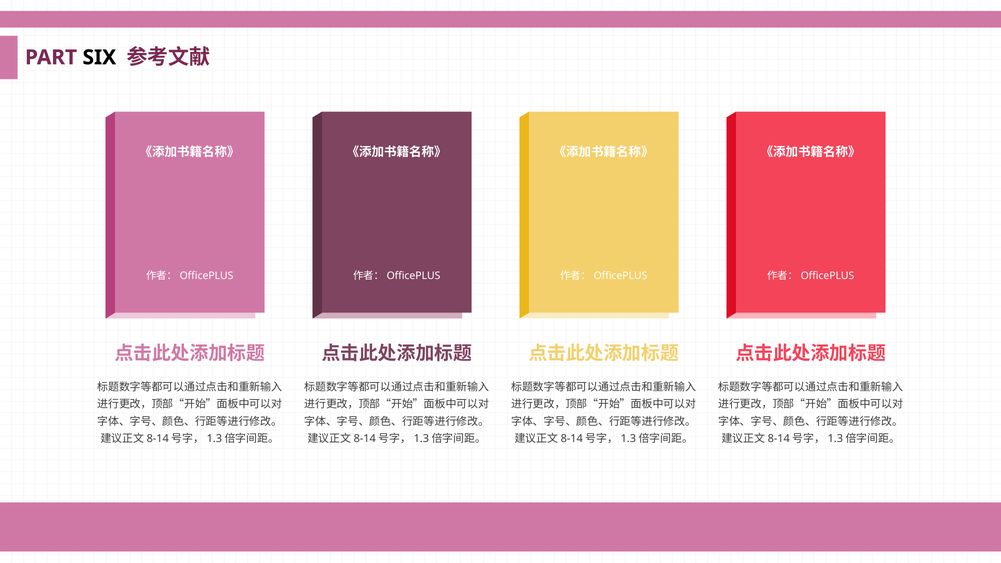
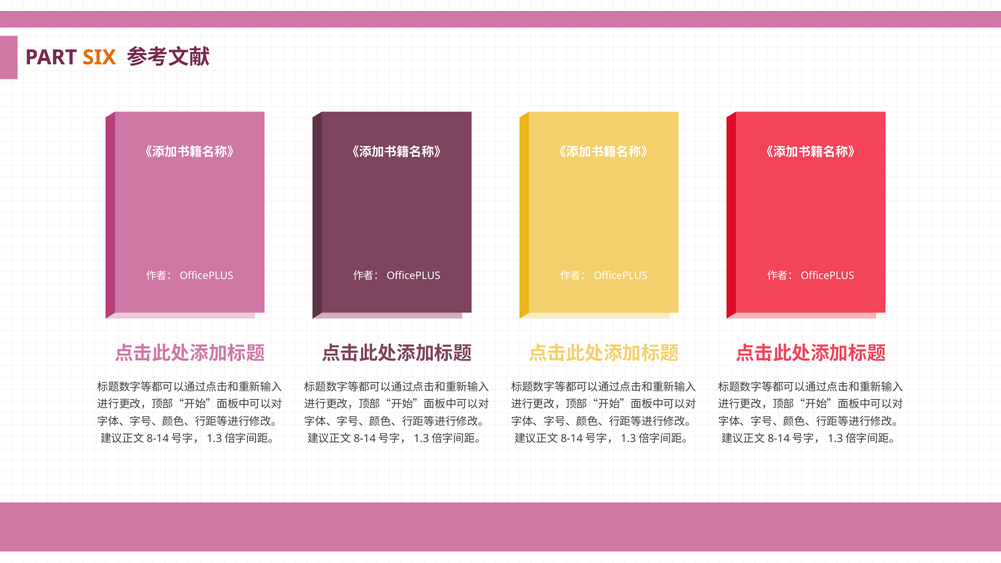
SIX colour: black -> orange (99, 57)
